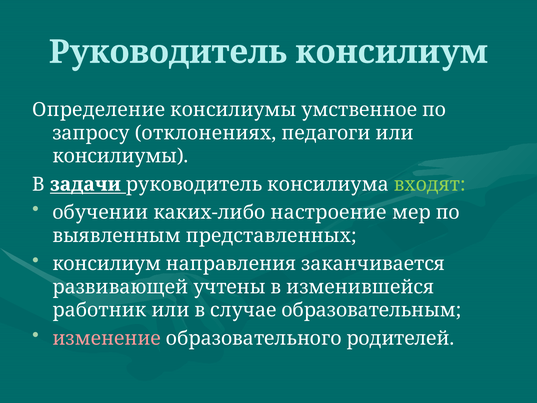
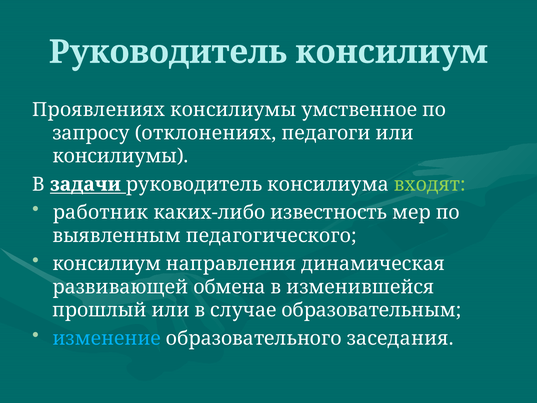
Определение: Определение -> Проявлениях (99, 110)
обучении: обучении -> работник (100, 212)
настроение: настроение -> известность (329, 212)
представленных: представленных -> педагогического (271, 235)
заканчивается: заканчивается -> динамическая (373, 264)
учтены: учтены -> обмена (229, 287)
работник: работник -> прошлый (99, 310)
изменение colour: pink -> light blue (107, 338)
родителей: родителей -> заседания (400, 338)
